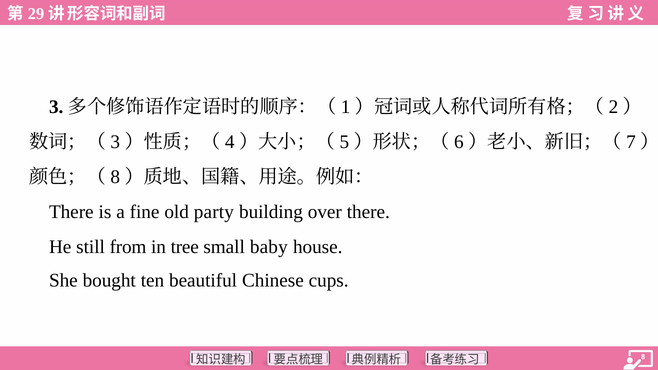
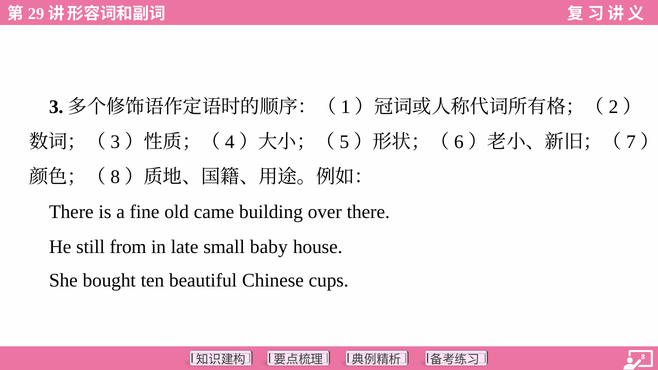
party: party -> came (214, 212)
tree: tree -> late (185, 247)
